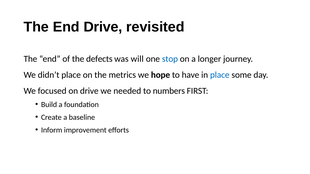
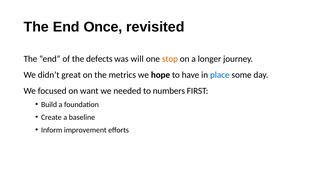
End Drive: Drive -> Once (103, 27)
stop colour: blue -> orange (170, 59)
didn’t place: place -> great (71, 75)
on drive: drive -> want (89, 91)
